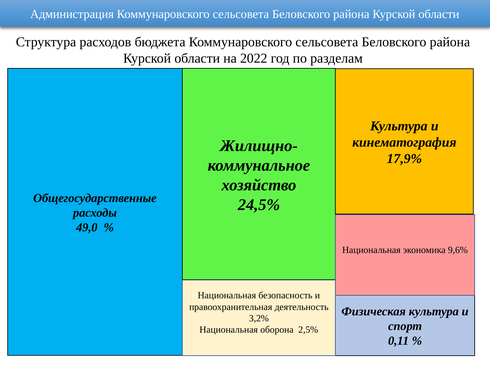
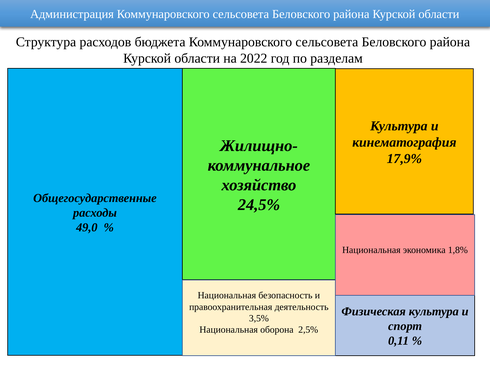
9,6%: 9,6% -> 1,8% (458, 250)
3,2%: 3,2% -> 3,5% (259, 319)
